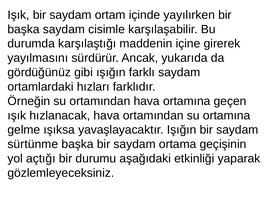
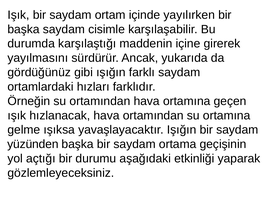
sürtünme: sürtünme -> yüzünden (33, 145)
